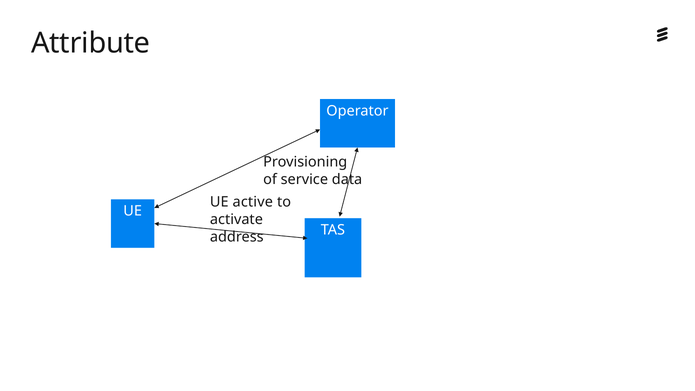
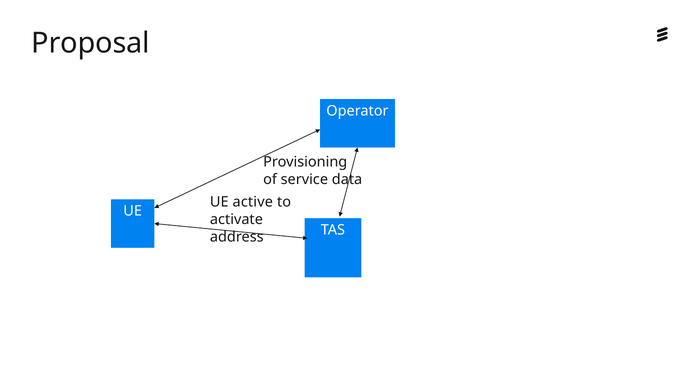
Attribute: Attribute -> Proposal (91, 43)
